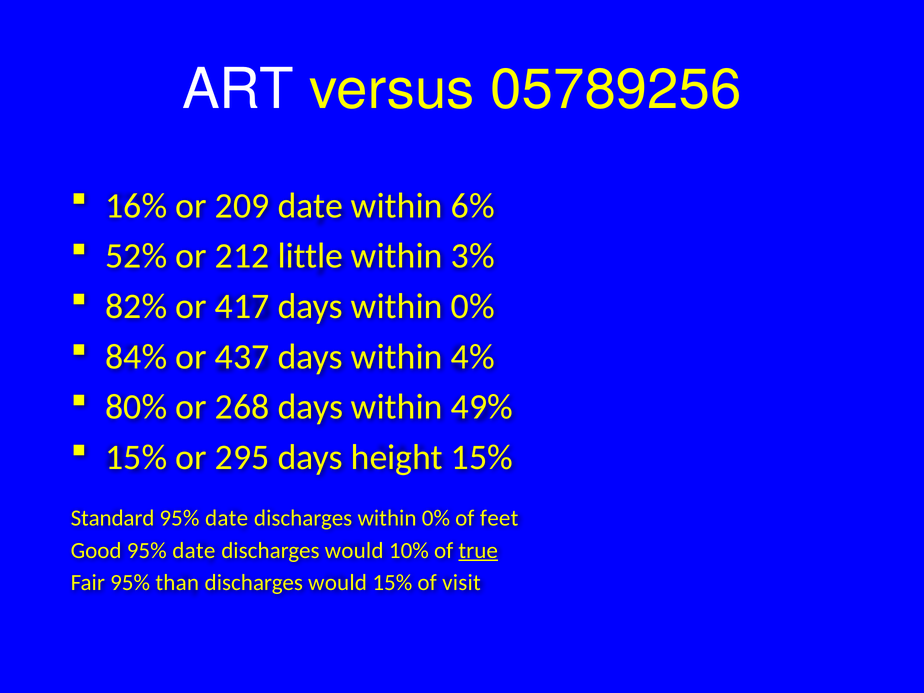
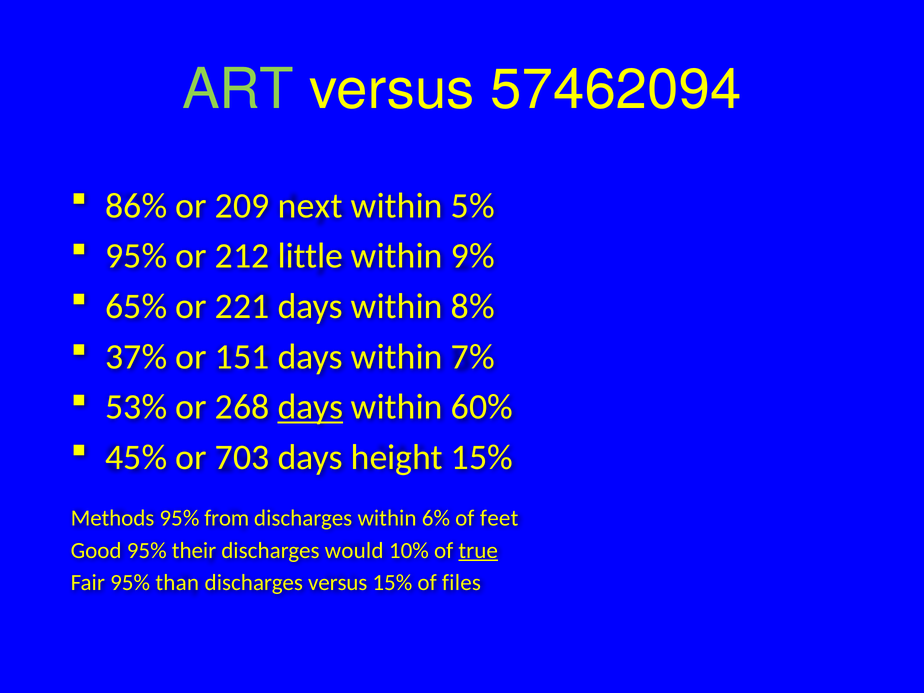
ART colour: white -> light green (238, 89)
05789256: 05789256 -> 57462094 (616, 89)
16%: 16% -> 86% (136, 206)
209 date: date -> next (310, 206)
6%: 6% -> 5% (473, 206)
52%: 52% -> 95% (136, 256)
3%: 3% -> 9% (473, 256)
82%: 82% -> 65% (136, 306)
417: 417 -> 221 (242, 306)
days within 0%: 0% -> 8% (473, 306)
84%: 84% -> 37% (136, 357)
437: 437 -> 151 (242, 357)
4%: 4% -> 7% (473, 357)
80%: 80% -> 53% (136, 407)
days underline: none -> present (310, 407)
49%: 49% -> 60% (482, 407)
15%: 15% -> 45% (136, 457)
295: 295 -> 703 (242, 457)
Standard: Standard -> Methods (112, 518)
date: date -> from (227, 518)
discharges within 0%: 0% -> 6% (436, 518)
Good 95% date: date -> their (194, 550)
would: would -> versus (338, 583)
visit: visit -> files (461, 583)
